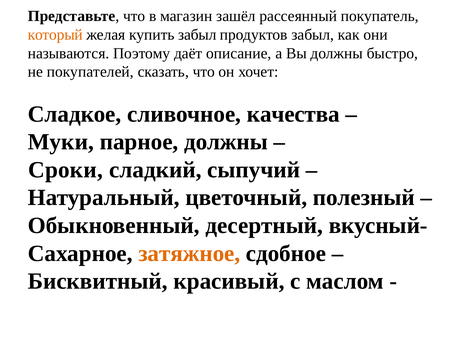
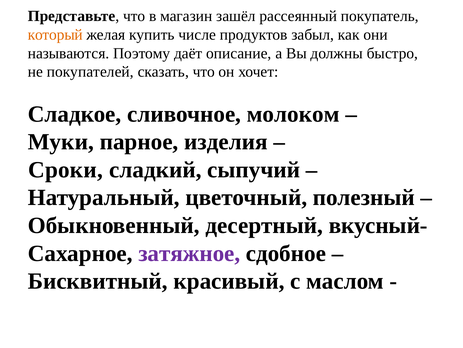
купить забыл: забыл -> числе (197, 35)
качества: качества -> молоком (293, 114)
парное должны: должны -> изделия (226, 142)
затяжное colour: orange -> purple (189, 253)
